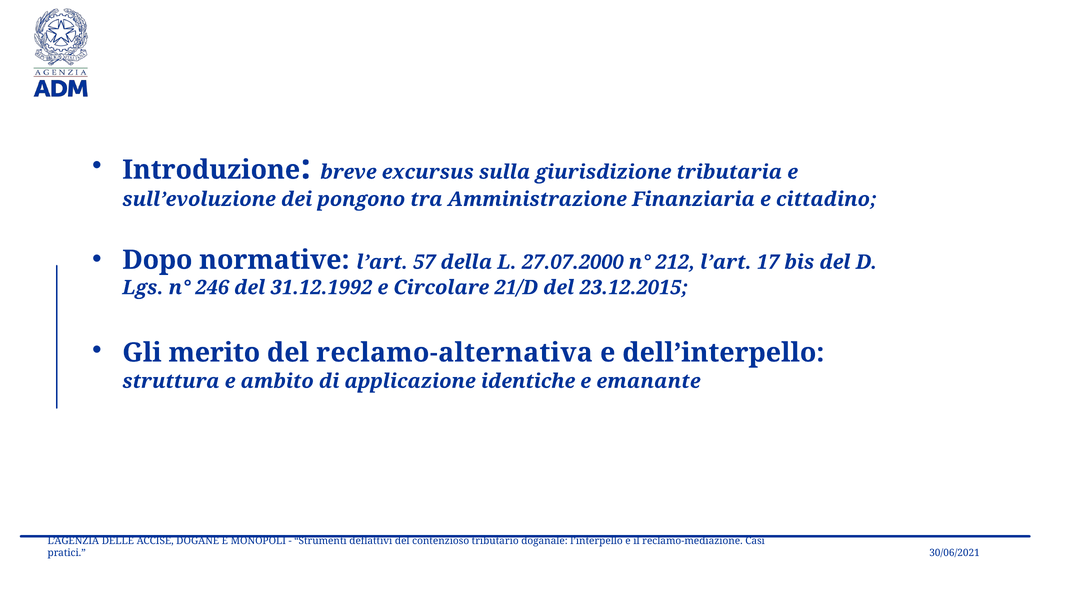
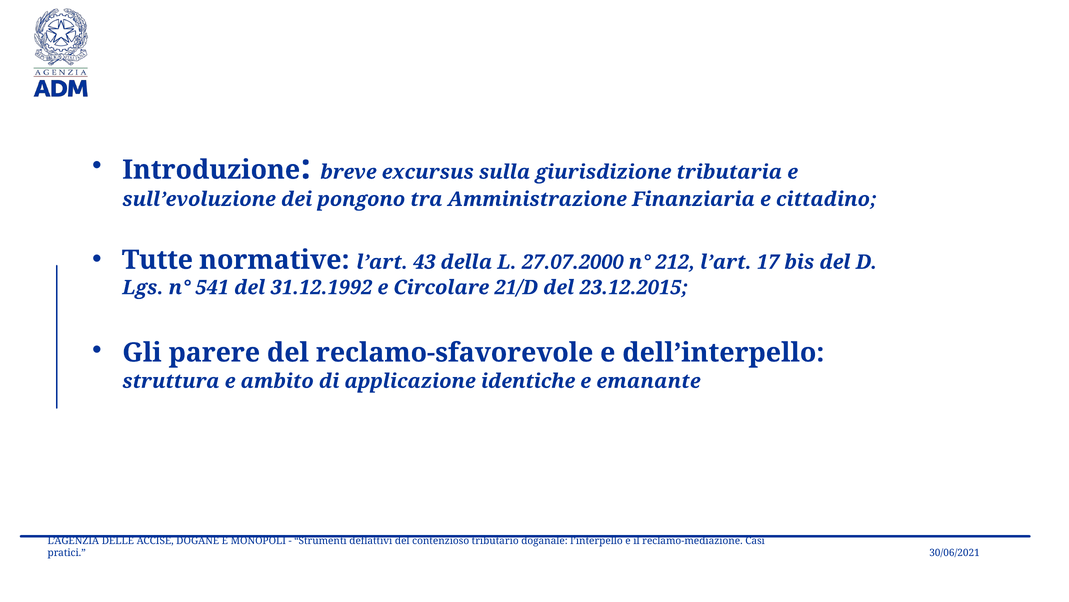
Dopo: Dopo -> Tutte (157, 260)
57: 57 -> 43 (424, 262)
246: 246 -> 541 (212, 287)
merito: merito -> parere (214, 352)
reclamo-alternativa: reclamo-alternativa -> reclamo-sfavorevole (455, 352)
